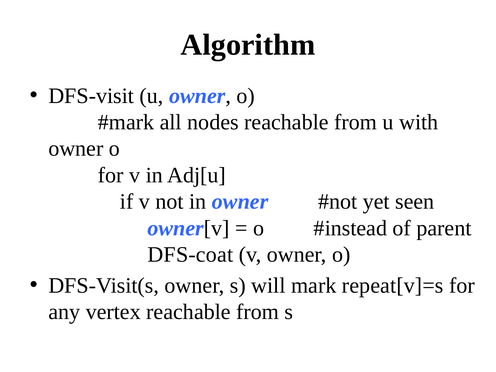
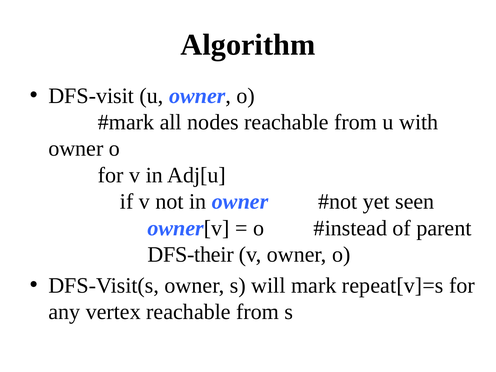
DFS-coat: DFS-coat -> DFS-their (191, 255)
